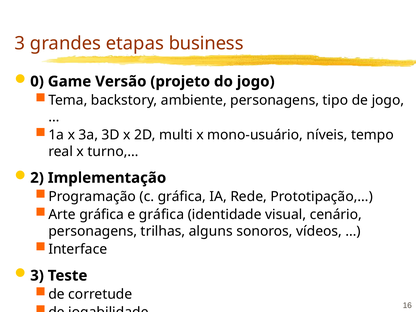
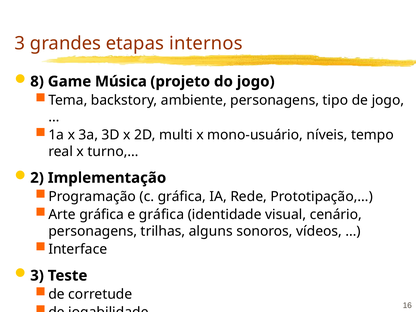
business: business -> internos (206, 44)
0: 0 -> 8 (37, 81)
Versão: Versão -> Música (121, 81)
